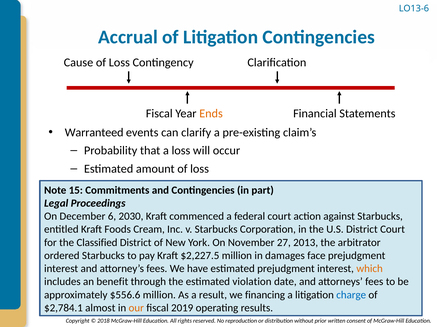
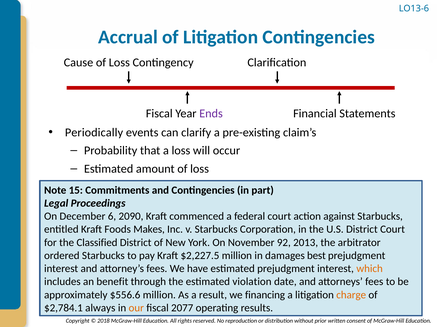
Ends colour: orange -> purple (211, 114)
Warranteed: Warranteed -> Periodically (94, 133)
2030: 2030 -> 2090 (131, 217)
Cream: Cream -> Makes (149, 230)
27: 27 -> 92 (284, 243)
face: face -> best (316, 256)
charge colour: blue -> orange (351, 295)
almost: almost -> always (100, 309)
2019: 2019 -> 2077 (182, 309)
